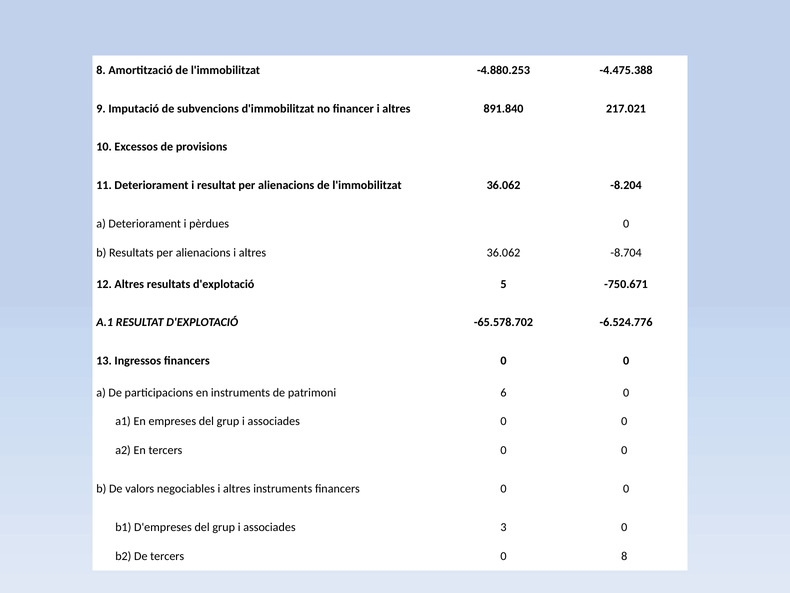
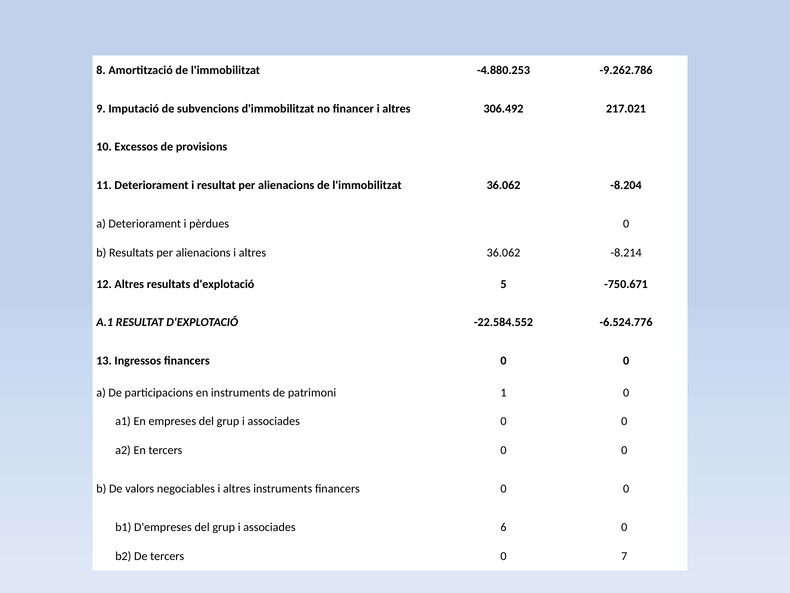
-4.475.388: -4.475.388 -> -9.262.786 (626, 70)
891.840: 891.840 -> 306.492 (503, 108)
-8.704: -8.704 -> -8.214 (626, 253)
-65.578.702: -65.578.702 -> -22.584.552 (503, 322)
6: 6 -> 1 (504, 392)
3: 3 -> 6 (504, 527)
0 8: 8 -> 7 (624, 556)
